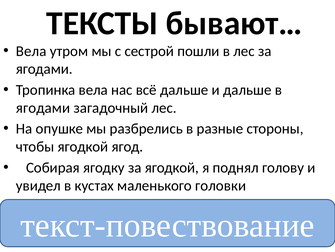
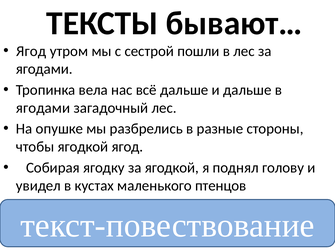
Вела: Вела -> Ягод (31, 51)
головки: головки -> птенцов (221, 185)
